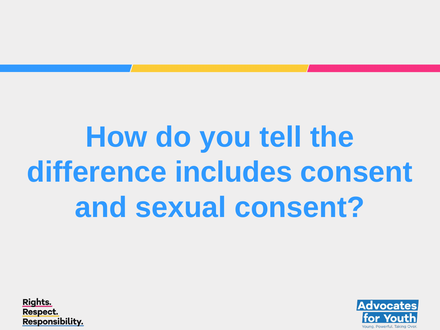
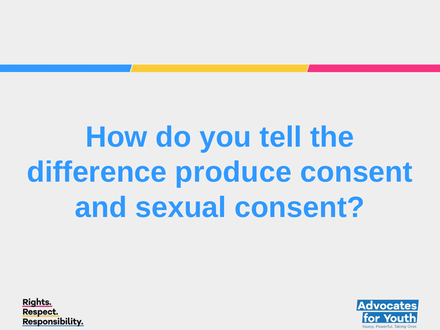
includes: includes -> produce (233, 172)
